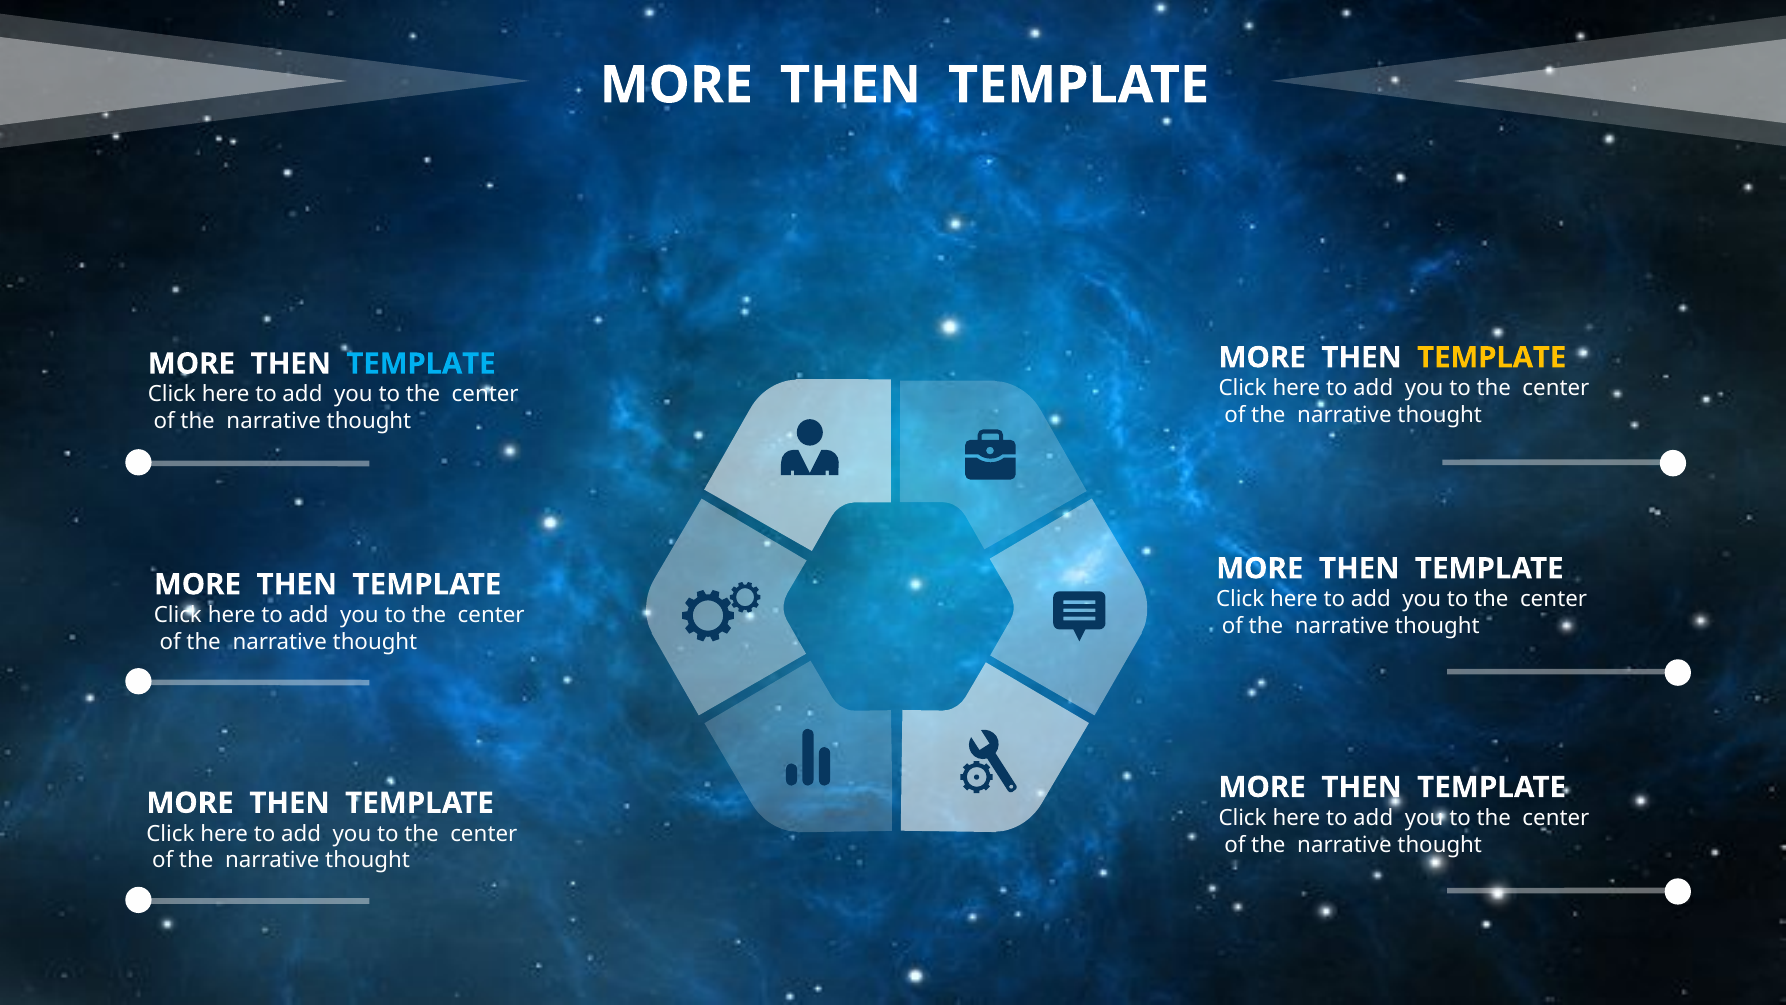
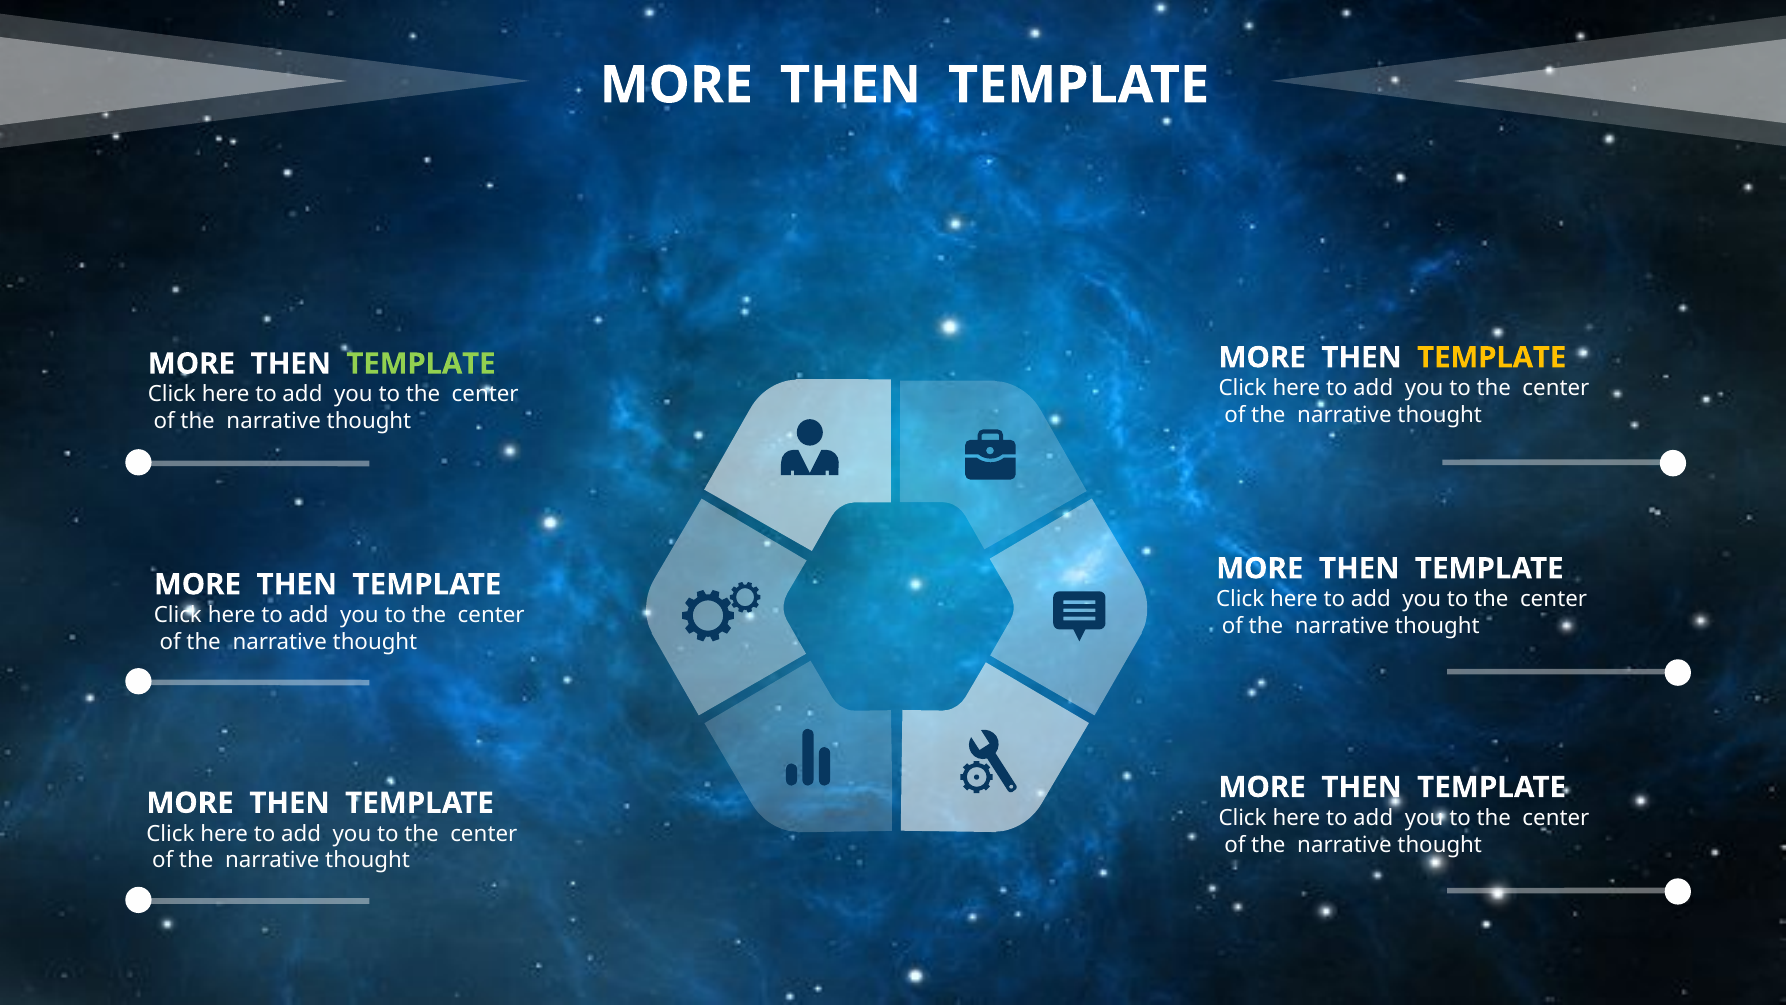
TEMPLATE colour: light blue -> light green (421, 364)
